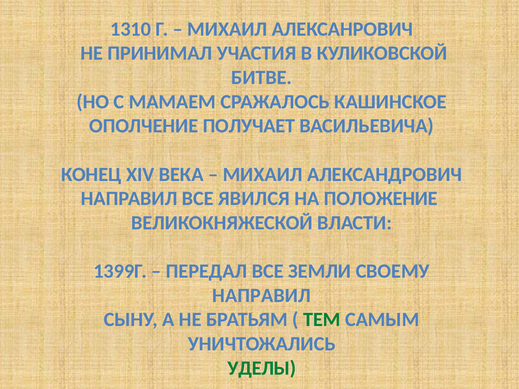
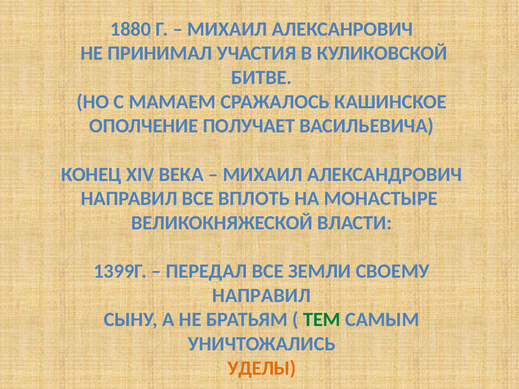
1310: 1310 -> 1880 (131, 29)
ЯВИЛСЯ: ЯВИЛСЯ -> ВПЛОТЬ (254, 199)
ПОЛОЖЕНИЕ: ПОЛОЖЕНИЕ -> МОНАСТЫРЕ (381, 199)
УДЕЛЫ colour: green -> orange (262, 368)
